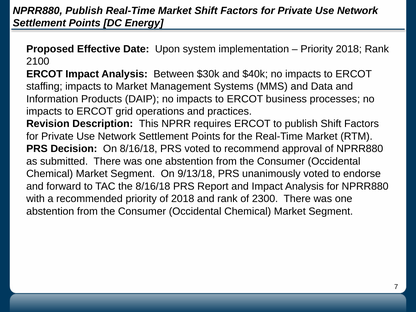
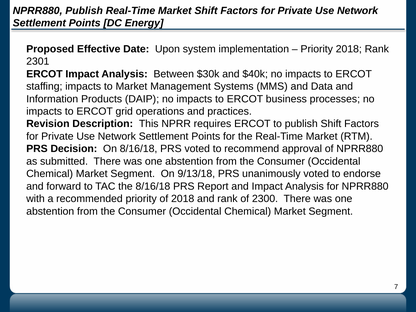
2100: 2100 -> 2301 (38, 61)
